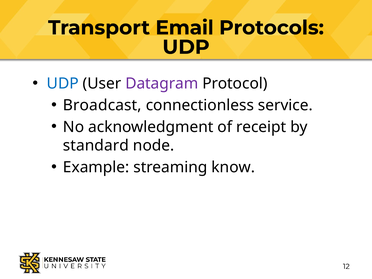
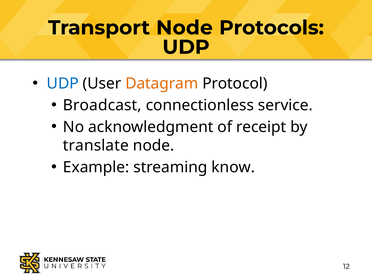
Transport Email: Email -> Node (184, 28)
Datagram colour: purple -> orange (162, 84)
standard: standard -> translate (96, 146)
